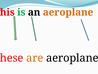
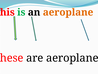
are colour: orange -> black (35, 58)
